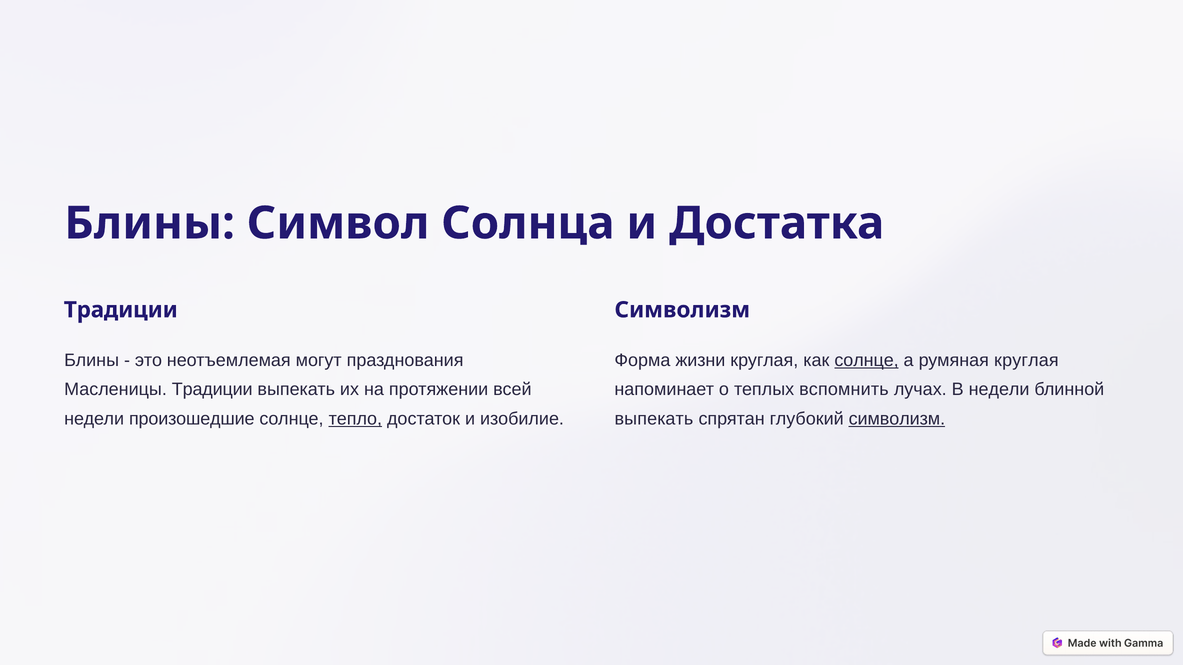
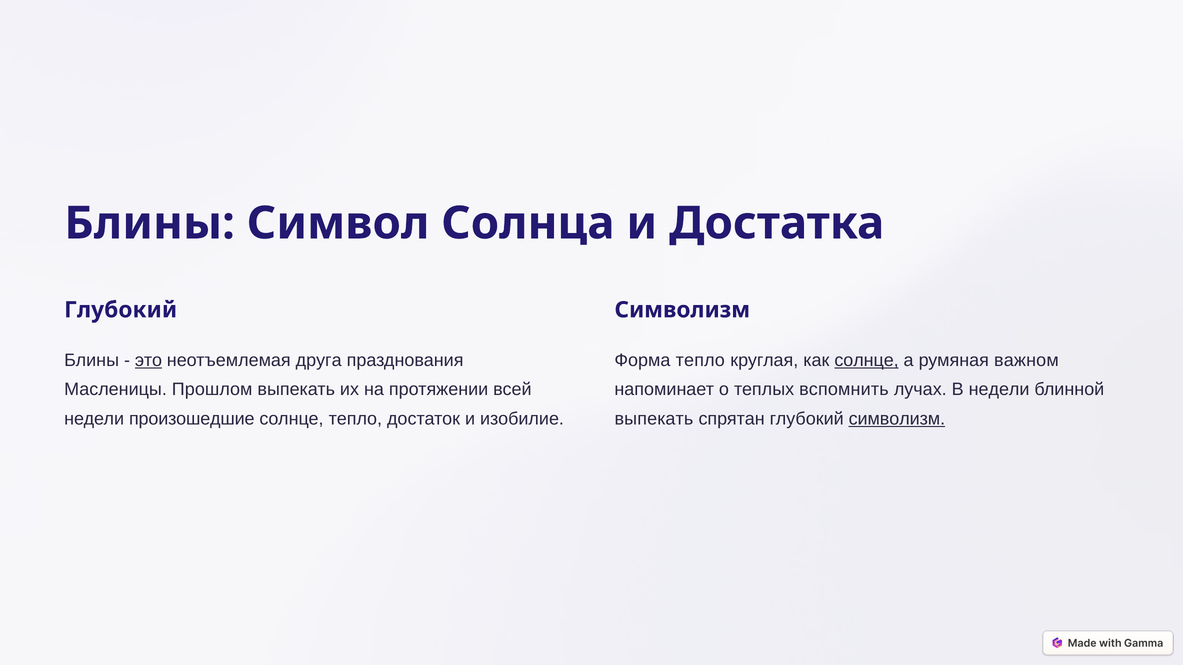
Традиции: Традиции -> Глубокий (121, 310)
это underline: none -> present (148, 361)
могут: могут -> друга (319, 361)
Форма жизни: жизни -> тепло (700, 361)
румяная круглая: круглая -> важном (1026, 361)
Масленицы Традиции: Традиции -> Прошлом (212, 390)
тепло underline: present -> none (355, 419)
